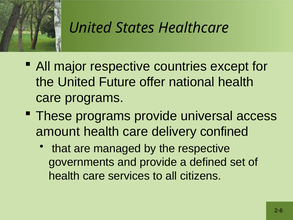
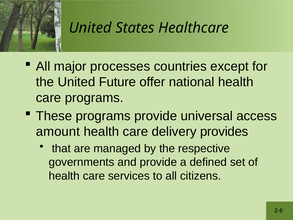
major respective: respective -> processes (120, 66)
confined: confined -> provides (224, 131)
